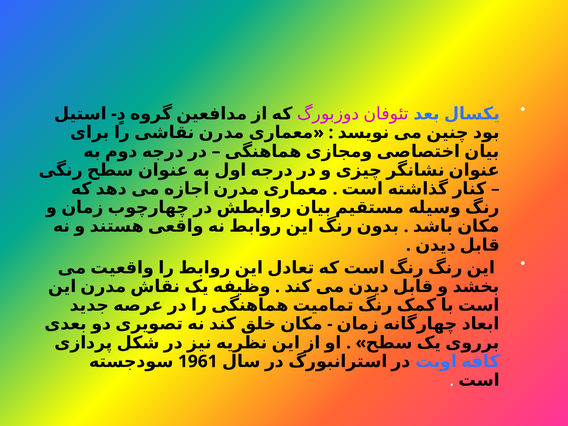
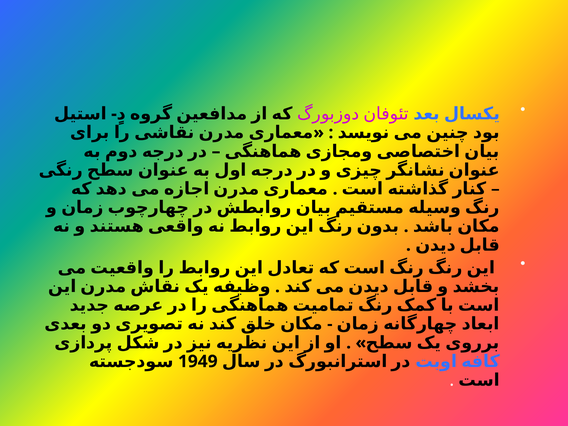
1961: 1961 -> 1949 (198, 361)
